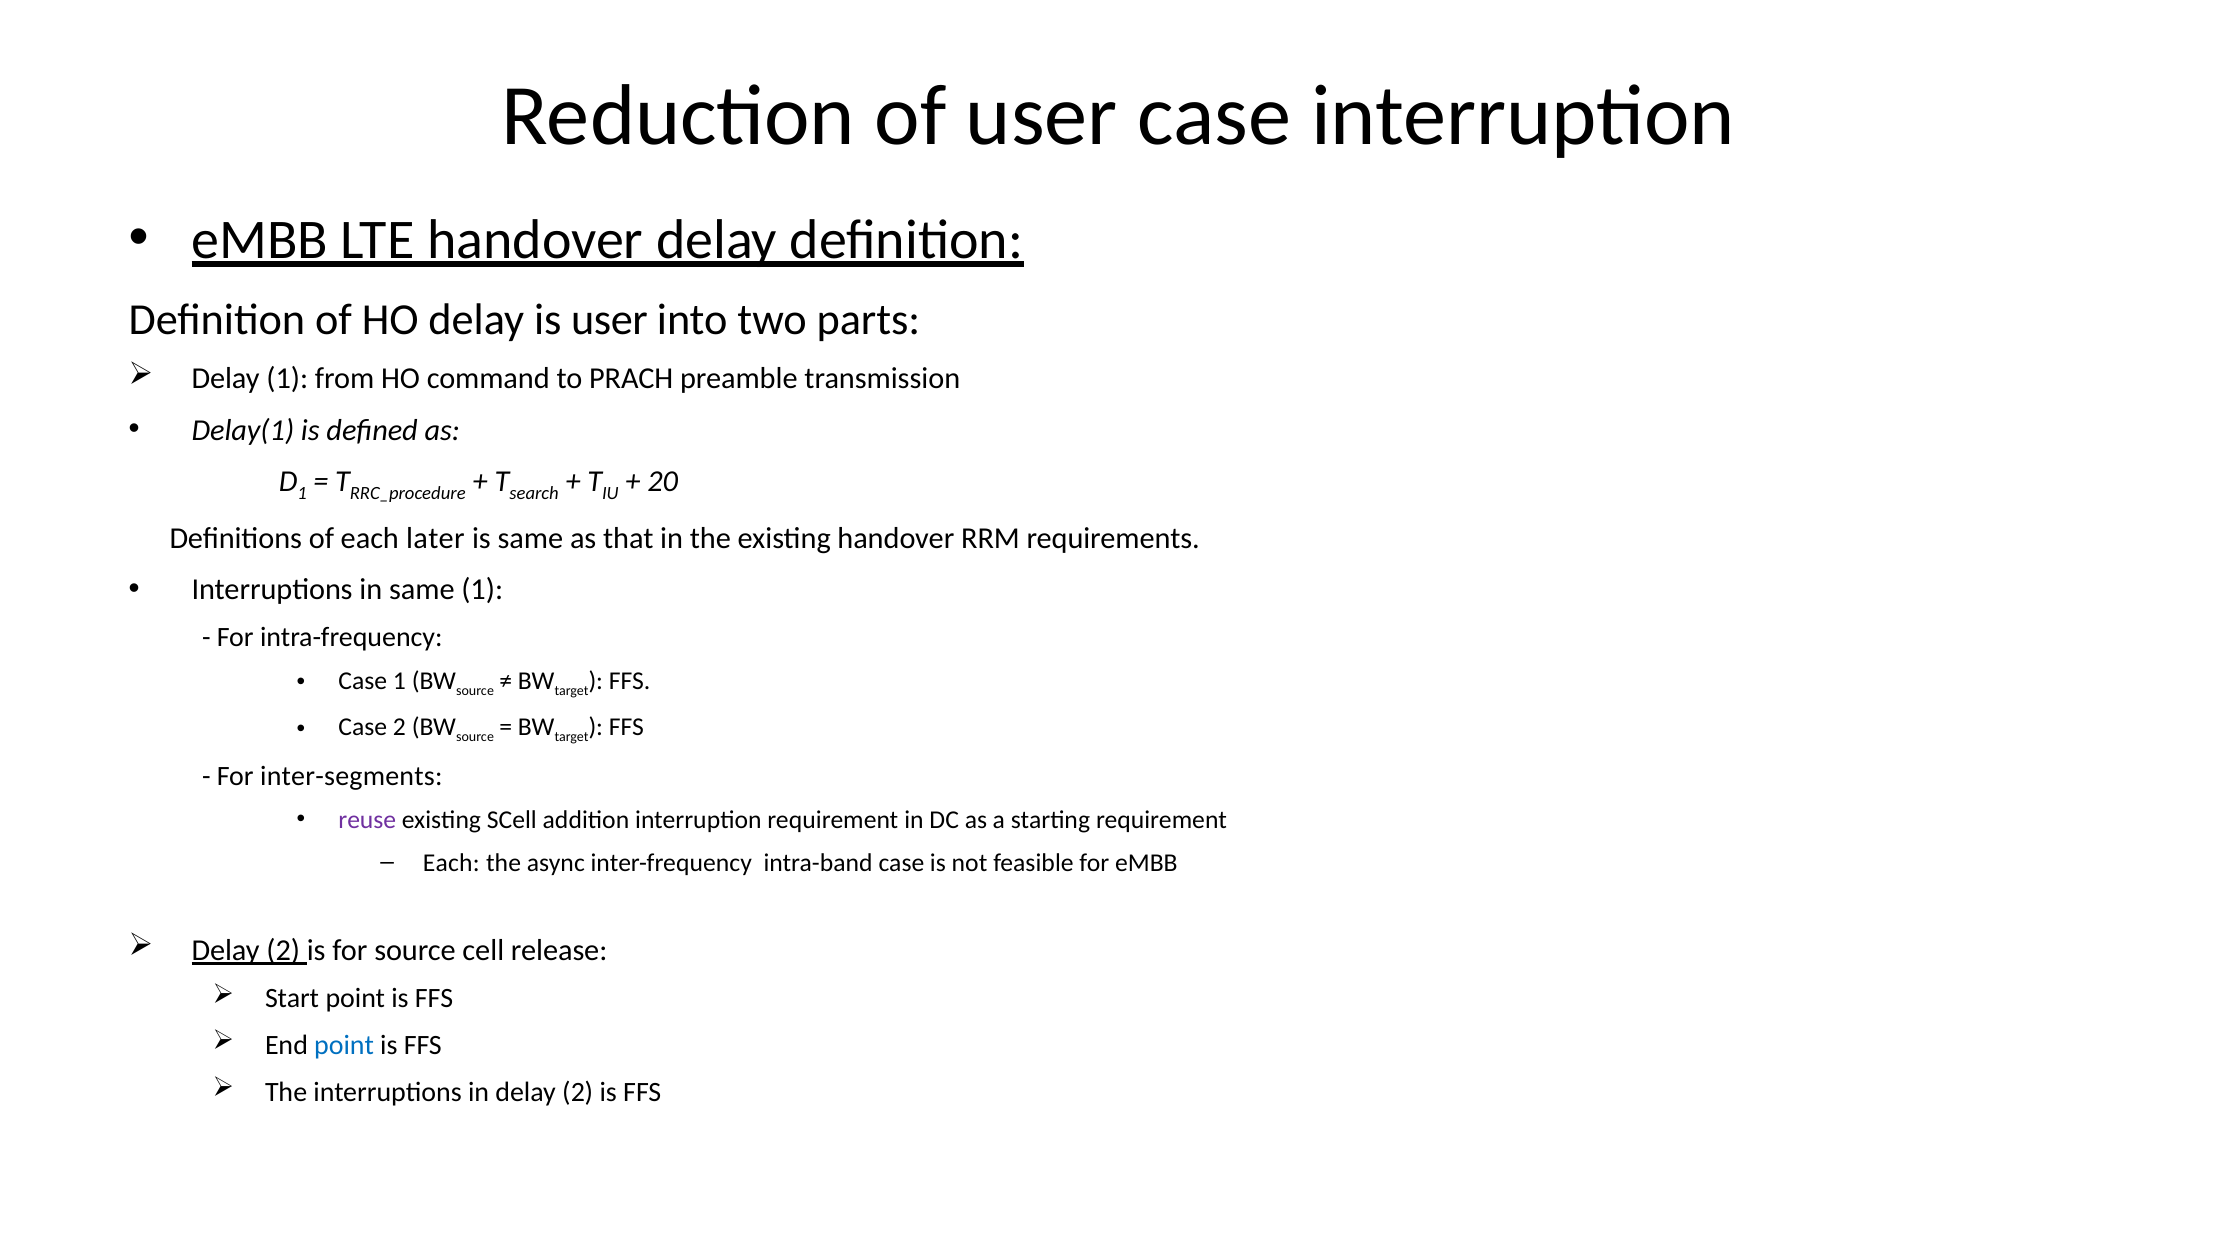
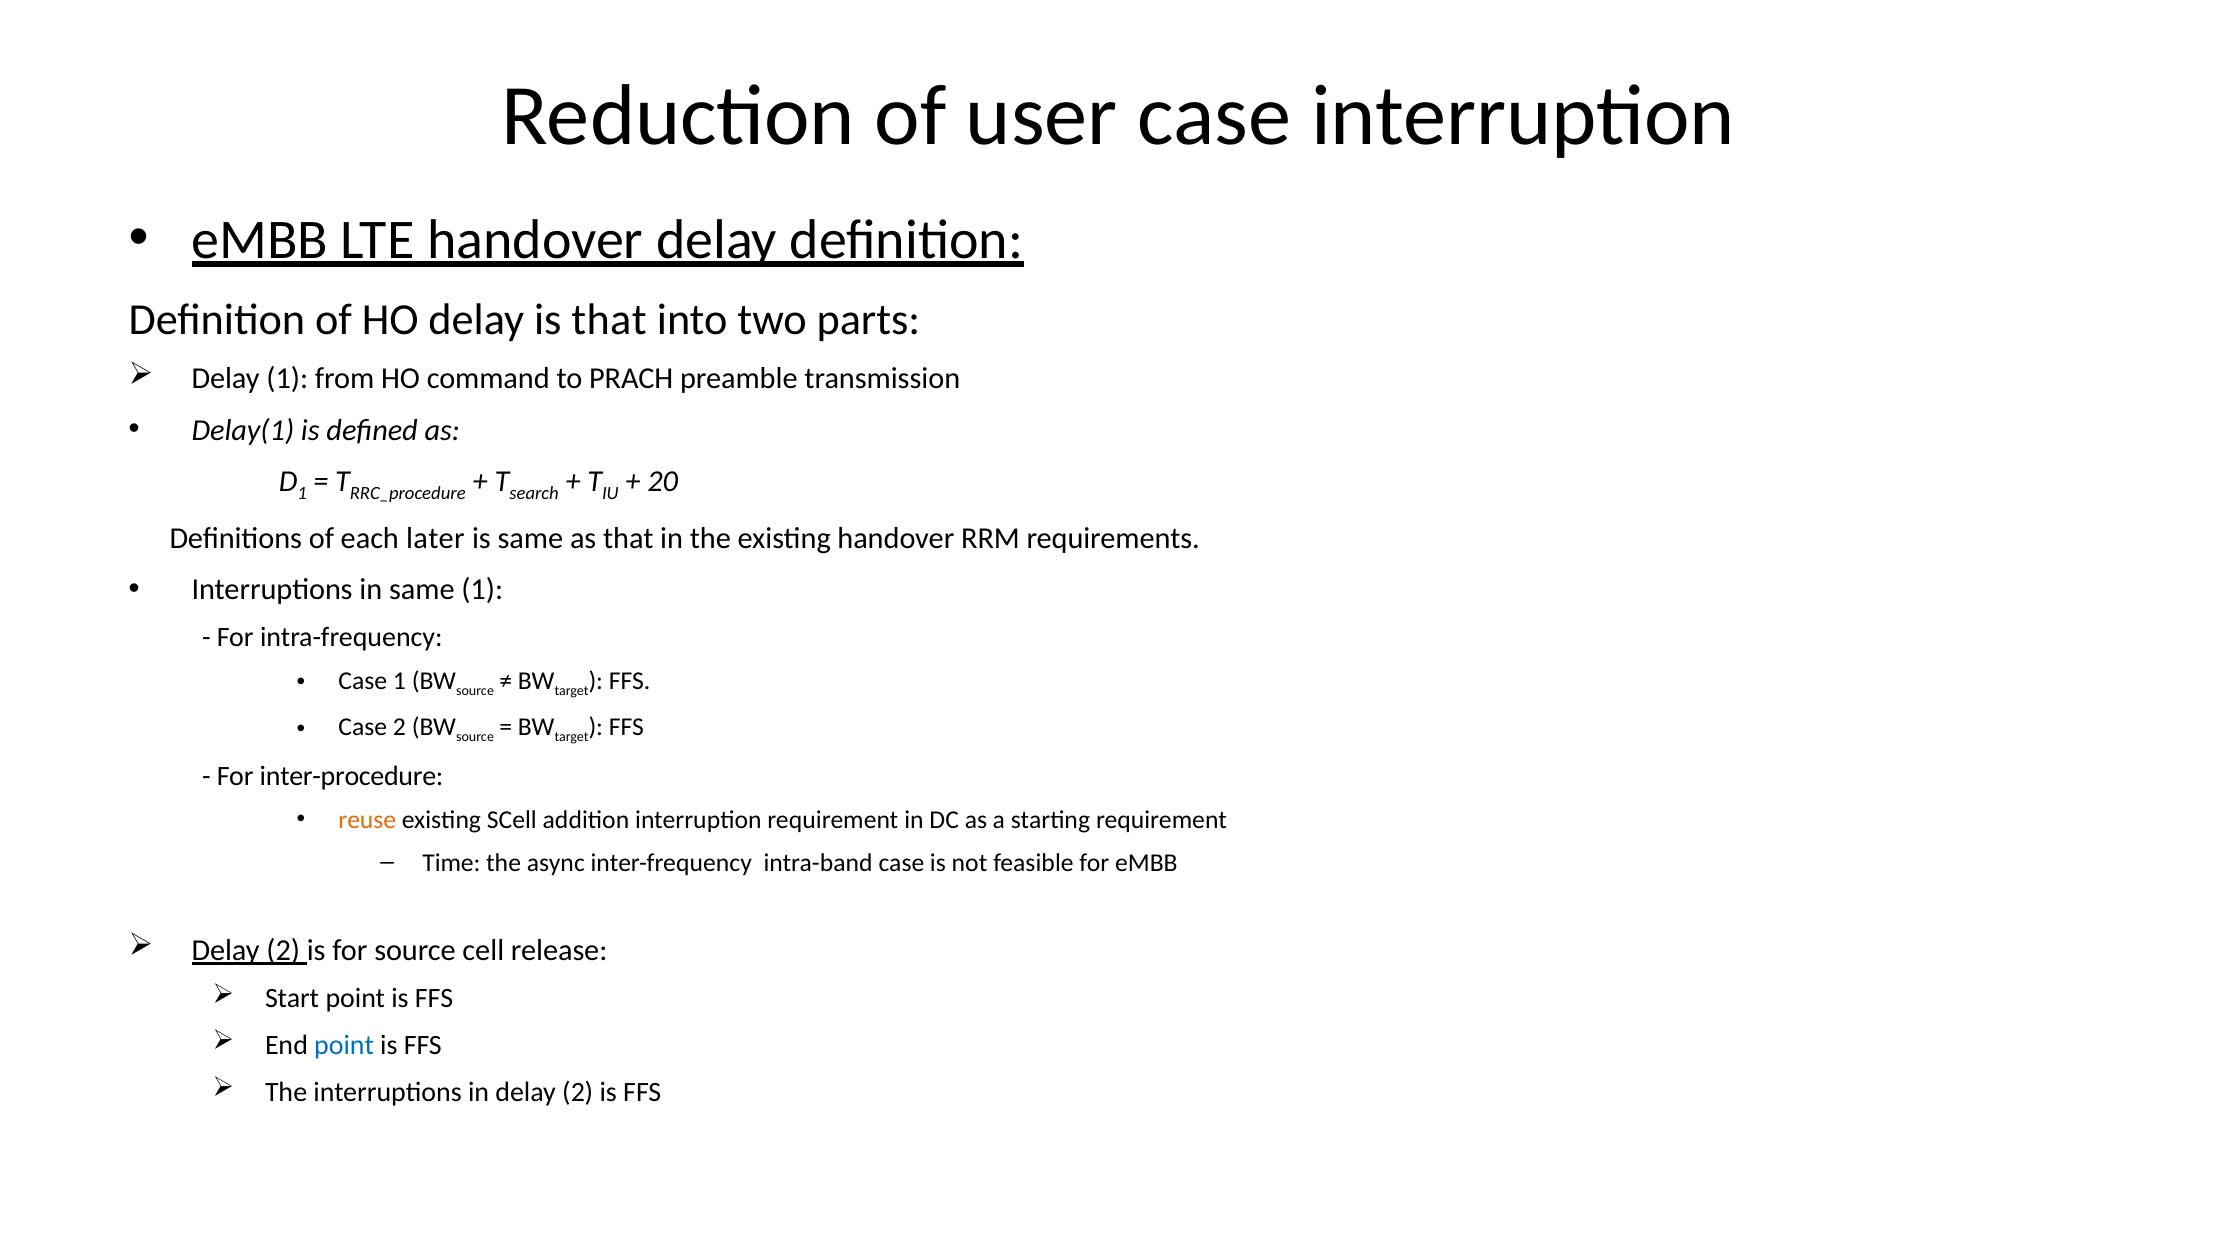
is user: user -> that (609, 320)
inter-segments: inter-segments -> inter-procedure (352, 776)
reuse colour: purple -> orange (367, 820)
Each: Each -> Time (451, 862)
